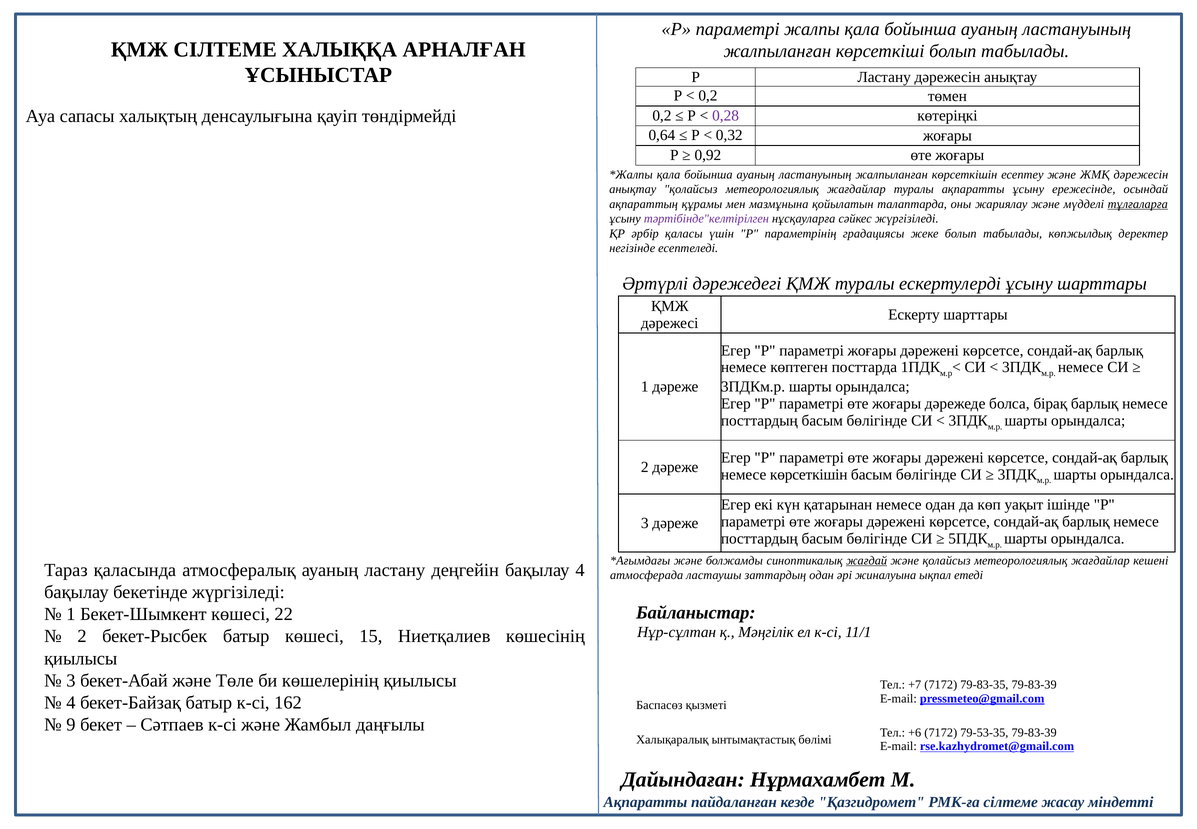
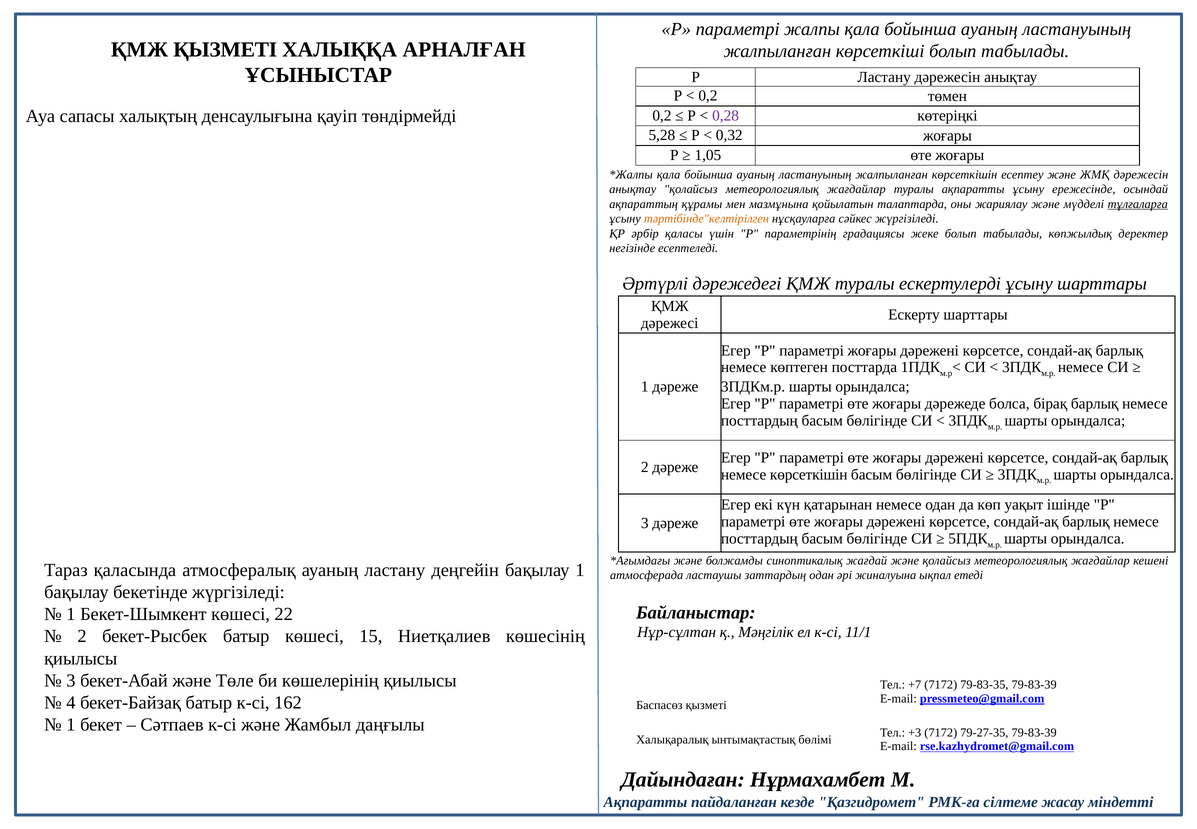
ҚМЖ СІЛТЕМЕ: СІЛТЕМЕ -> ҚЫЗМЕТІ (225, 50)
0,64: 0,64 -> 5,28 (662, 135)
0,92: 0,92 -> 1,05 (708, 155)
тәртібінде"келтірілген colour: purple -> orange (706, 219)
жағдай underline: present -> none (867, 560)
бақылау 4: 4 -> 1 (580, 570)
9: 9 -> 1 (71, 725)
+6: +6 -> +3 (915, 732)
79-53-35: 79-53-35 -> 79-27-35 (984, 732)
